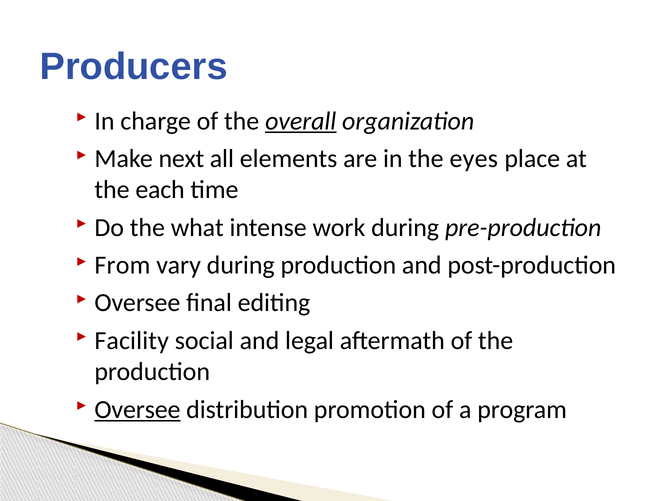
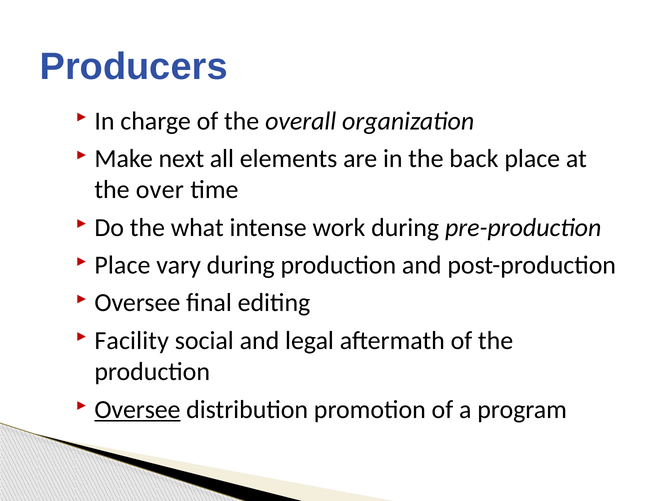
overall underline: present -> none (301, 121)
eyes: eyes -> back (474, 158)
each: each -> over (160, 190)
From: From -> Place (122, 265)
